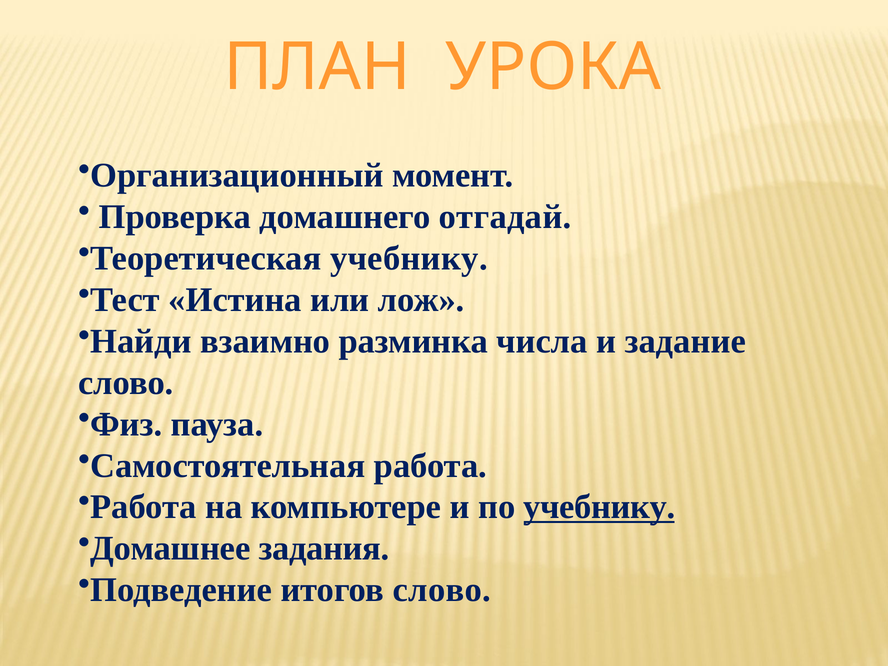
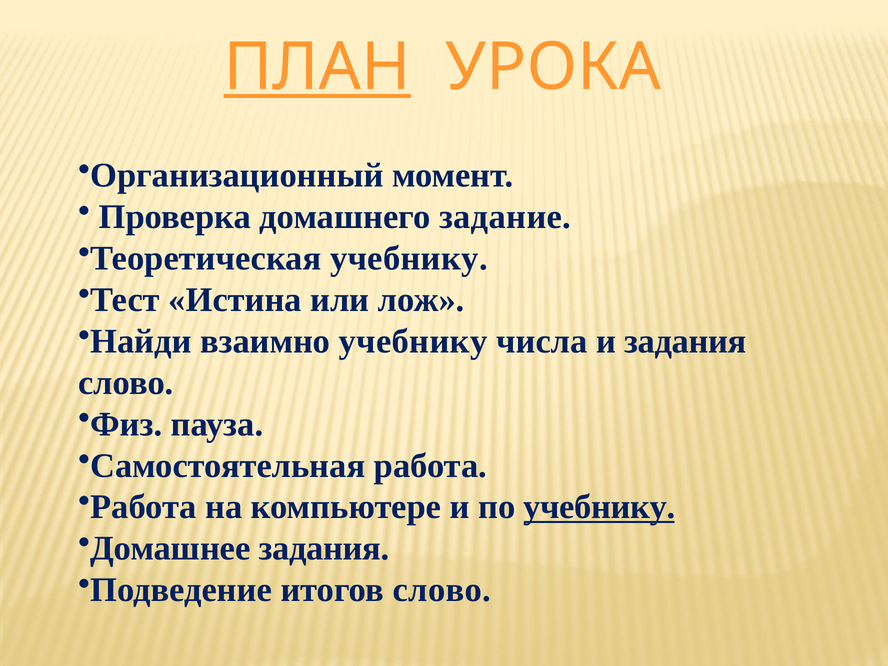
ПЛАН underline: none -> present (317, 67)
отгадай: отгадай -> задание (505, 217)
взаимно разминка: разминка -> учебнику (413, 341)
и задание: задание -> задания (685, 341)
